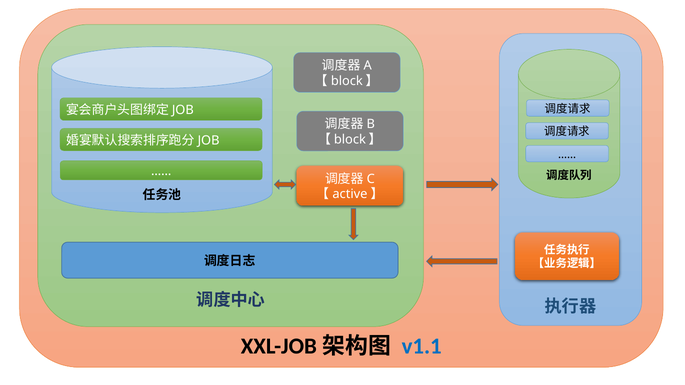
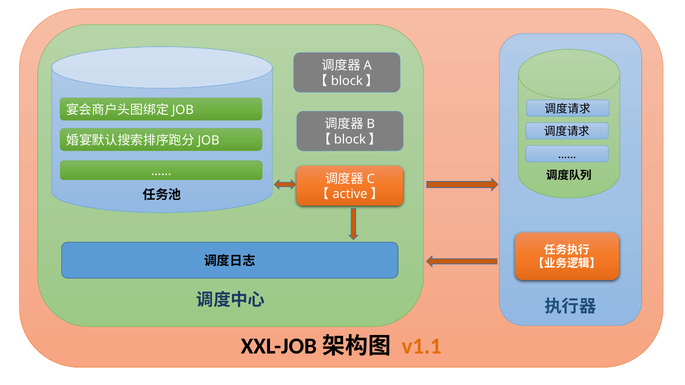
v1.1 colour: blue -> orange (422, 346)
